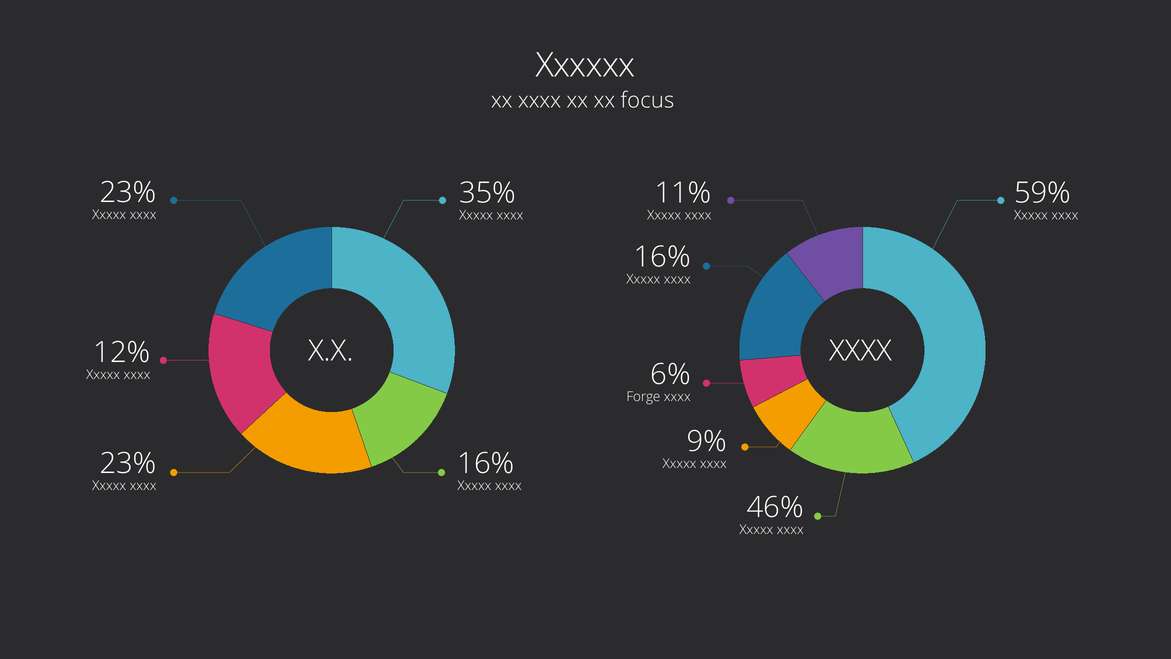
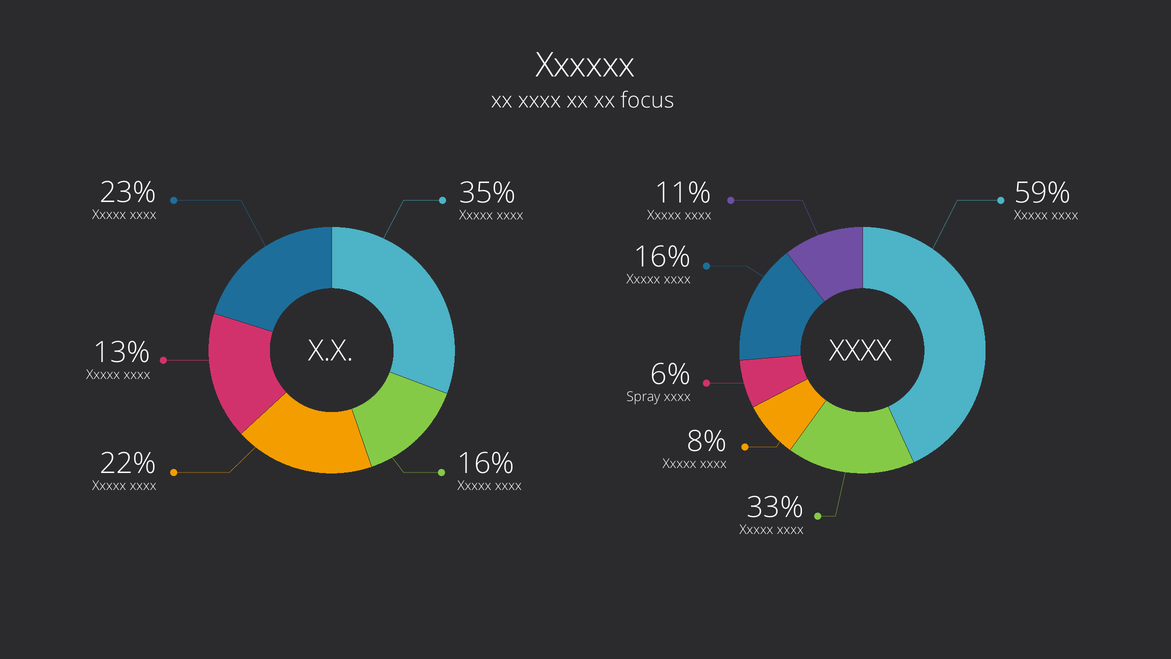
12%: 12% -> 13% (122, 352)
Forge: Forge -> Spray (643, 396)
9%: 9% -> 8% (707, 441)
23%: 23% -> 22% (128, 464)
46%: 46% -> 33% (775, 507)
